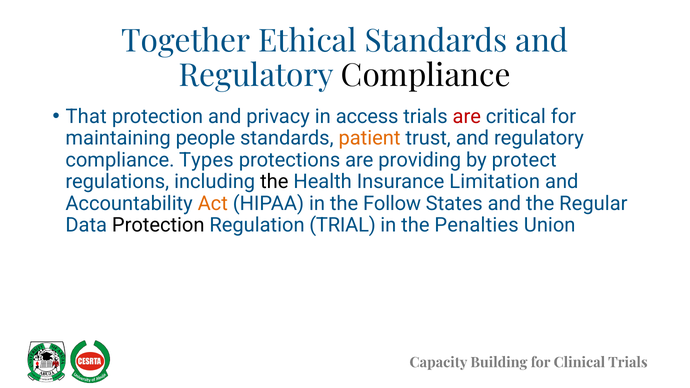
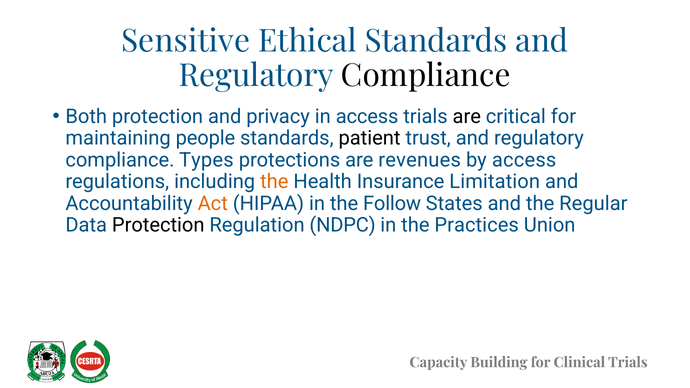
Together: Together -> Sensitive (186, 41)
That: That -> Both (86, 117)
are colour: red -> black (467, 117)
patient colour: orange -> black (370, 138)
providing: providing -> revenues (420, 160)
by protect: protect -> access (524, 160)
the colour: black -> orange (274, 182)
TRIAL: TRIAL -> NDPC (343, 225)
Penalties: Penalties -> Practices (477, 225)
